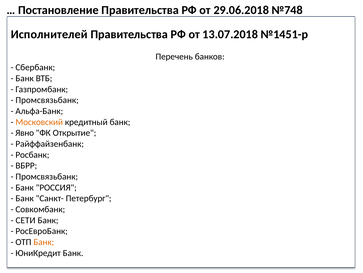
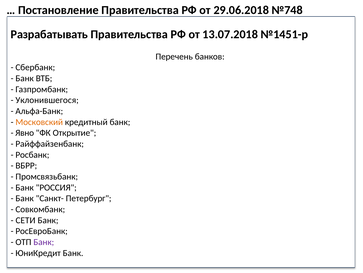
Исполнителей: Исполнителей -> Разрабатывать (49, 34)
Промсвязьбанк: Промсвязьбанк -> Уклонившегося (47, 100)
Банк colour: orange -> purple (44, 242)
